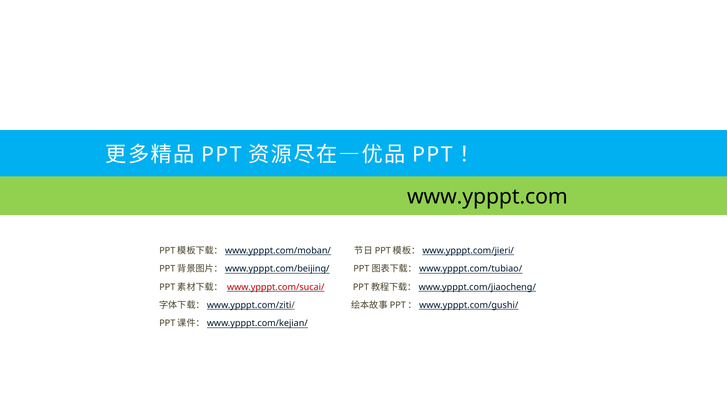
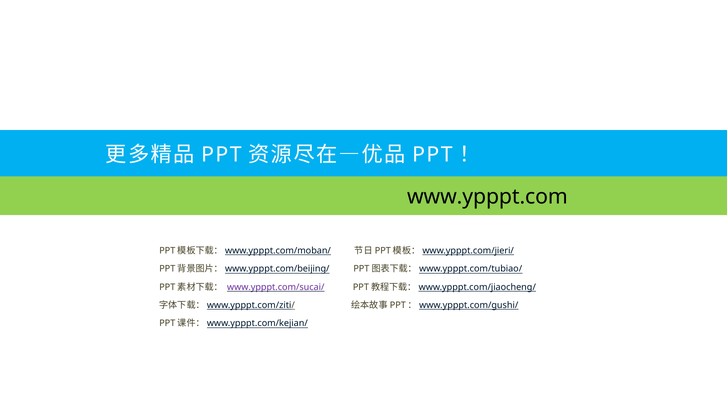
www.ypppt.com/sucai/ colour: red -> purple (276, 287)
